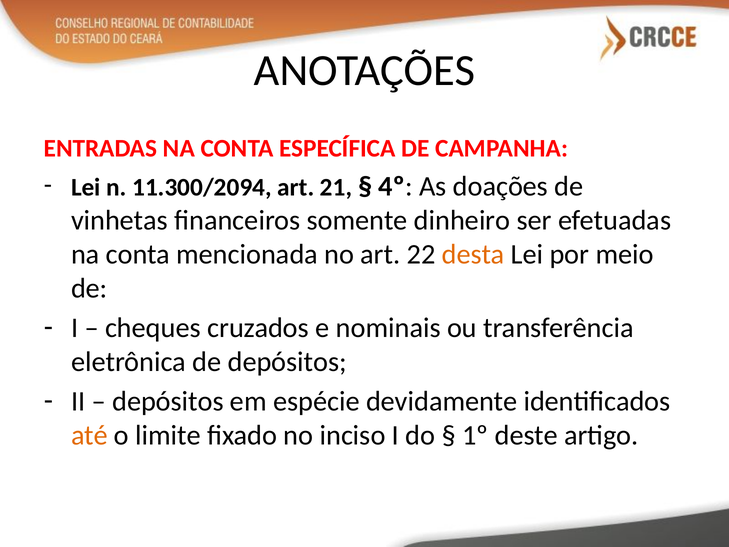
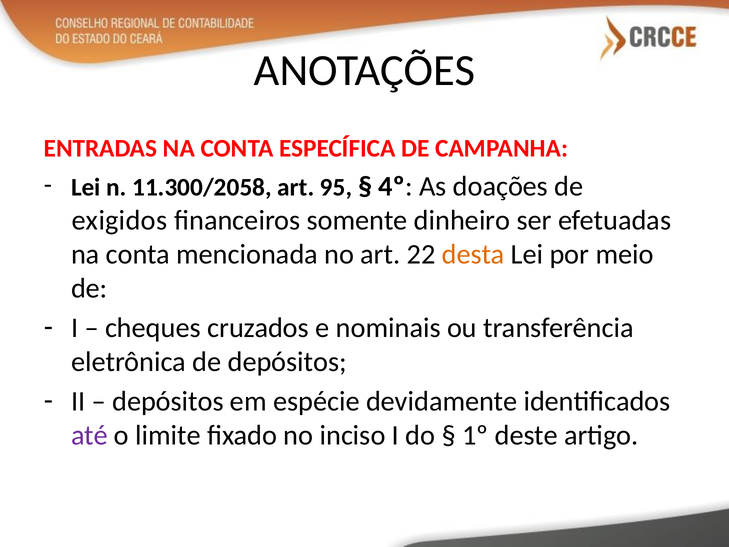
11.300/2094: 11.300/2094 -> 11.300/2058 (202, 187)
21: 21 -> 95 (336, 187)
vinhetas: vinhetas -> exigidos (119, 220)
até colour: orange -> purple (89, 435)
